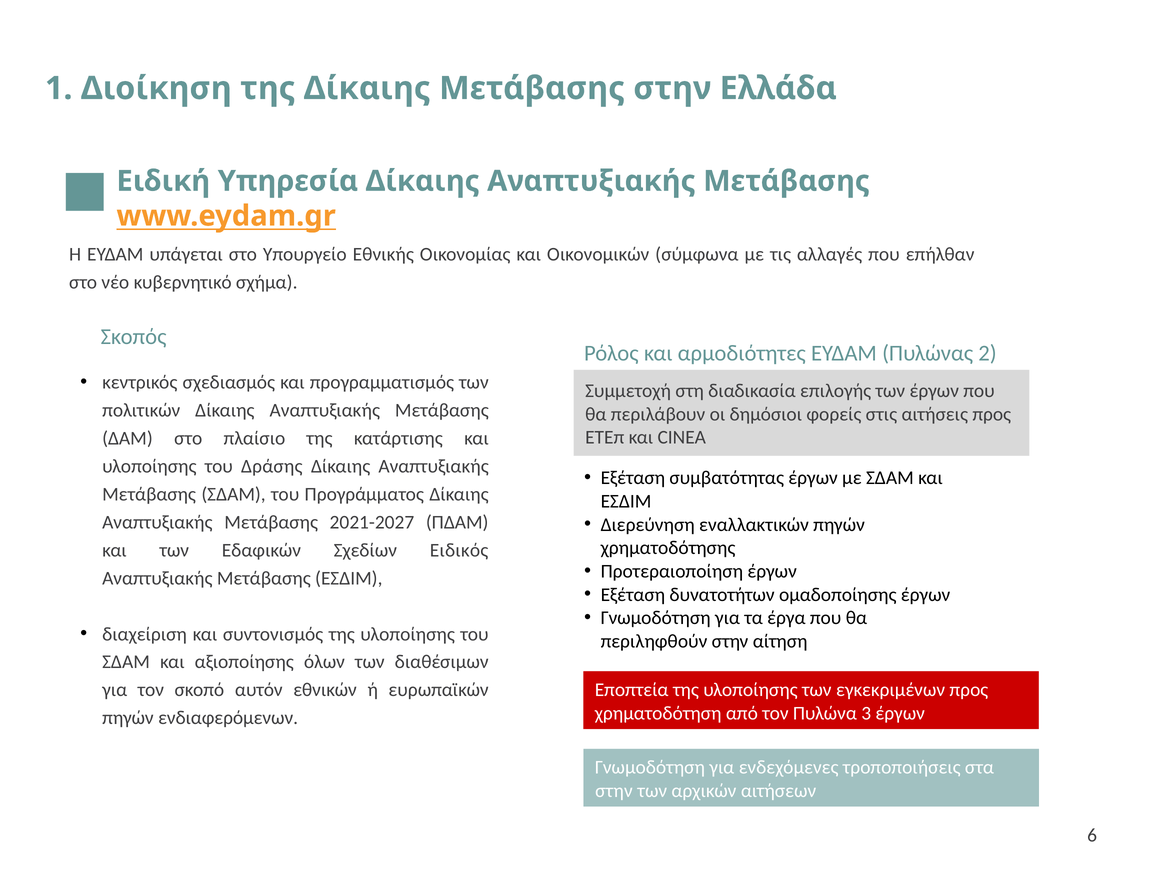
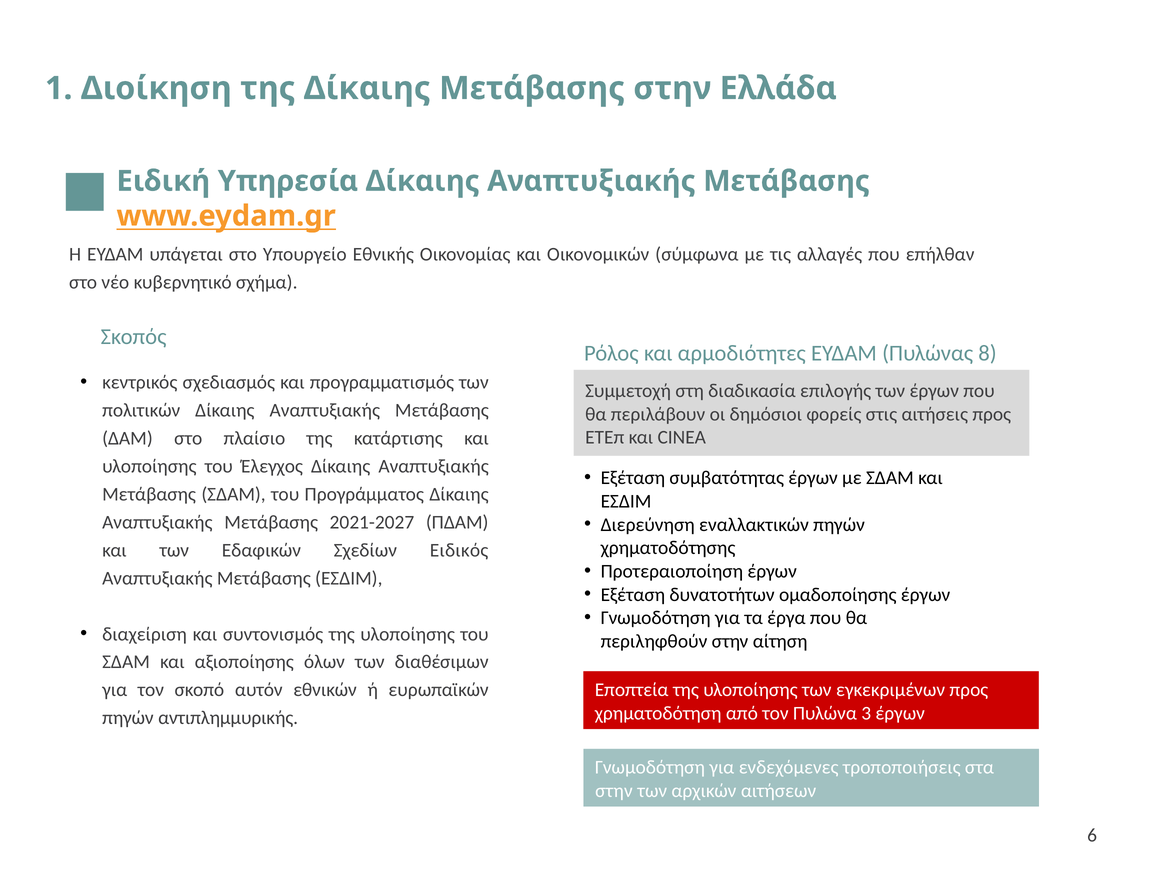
2: 2 -> 8 (988, 353)
Δράσης: Δράσης -> Έλεγχος (272, 466)
ενδιαφερόμενων: ενδιαφερόμενων -> αντιπλημμυρικής (228, 718)
